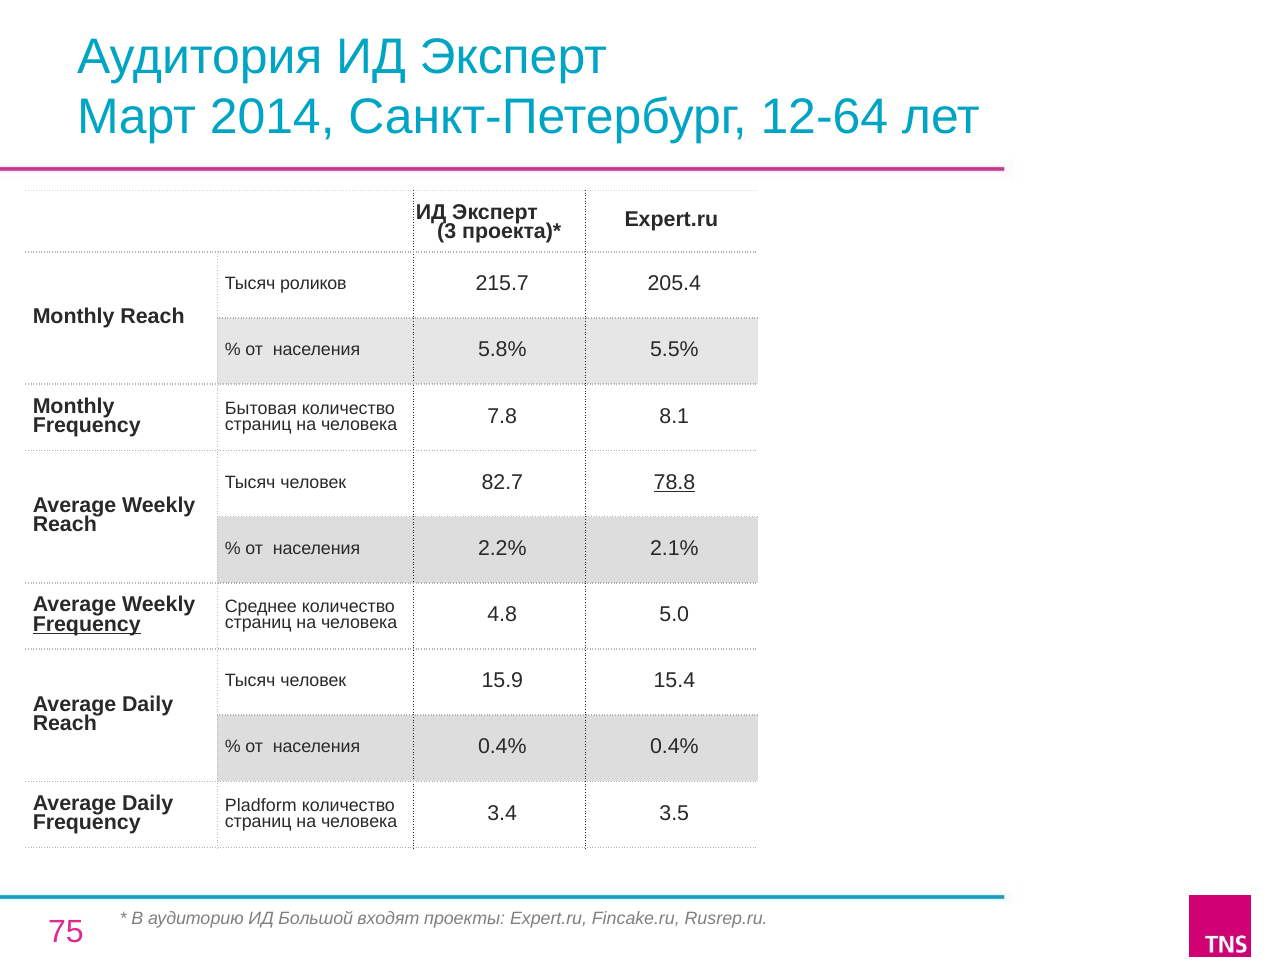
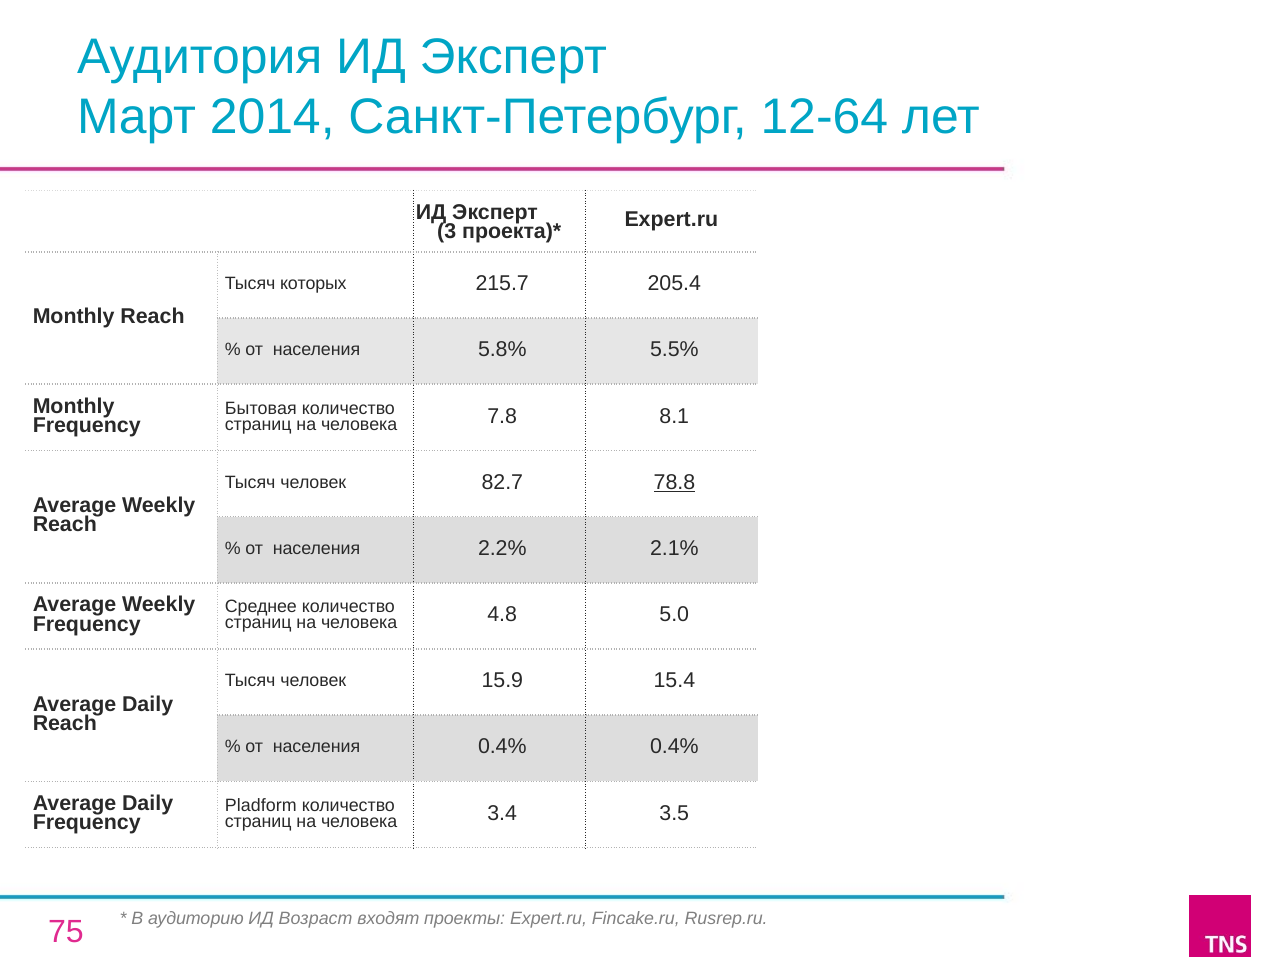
роликов: роликов -> которых (313, 284)
Frequency underline: present -> none (87, 624)
Большой: Большой -> Возраст (316, 919)
